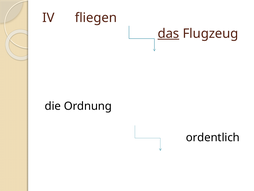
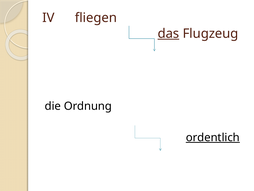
ordentlich underline: none -> present (213, 137)
